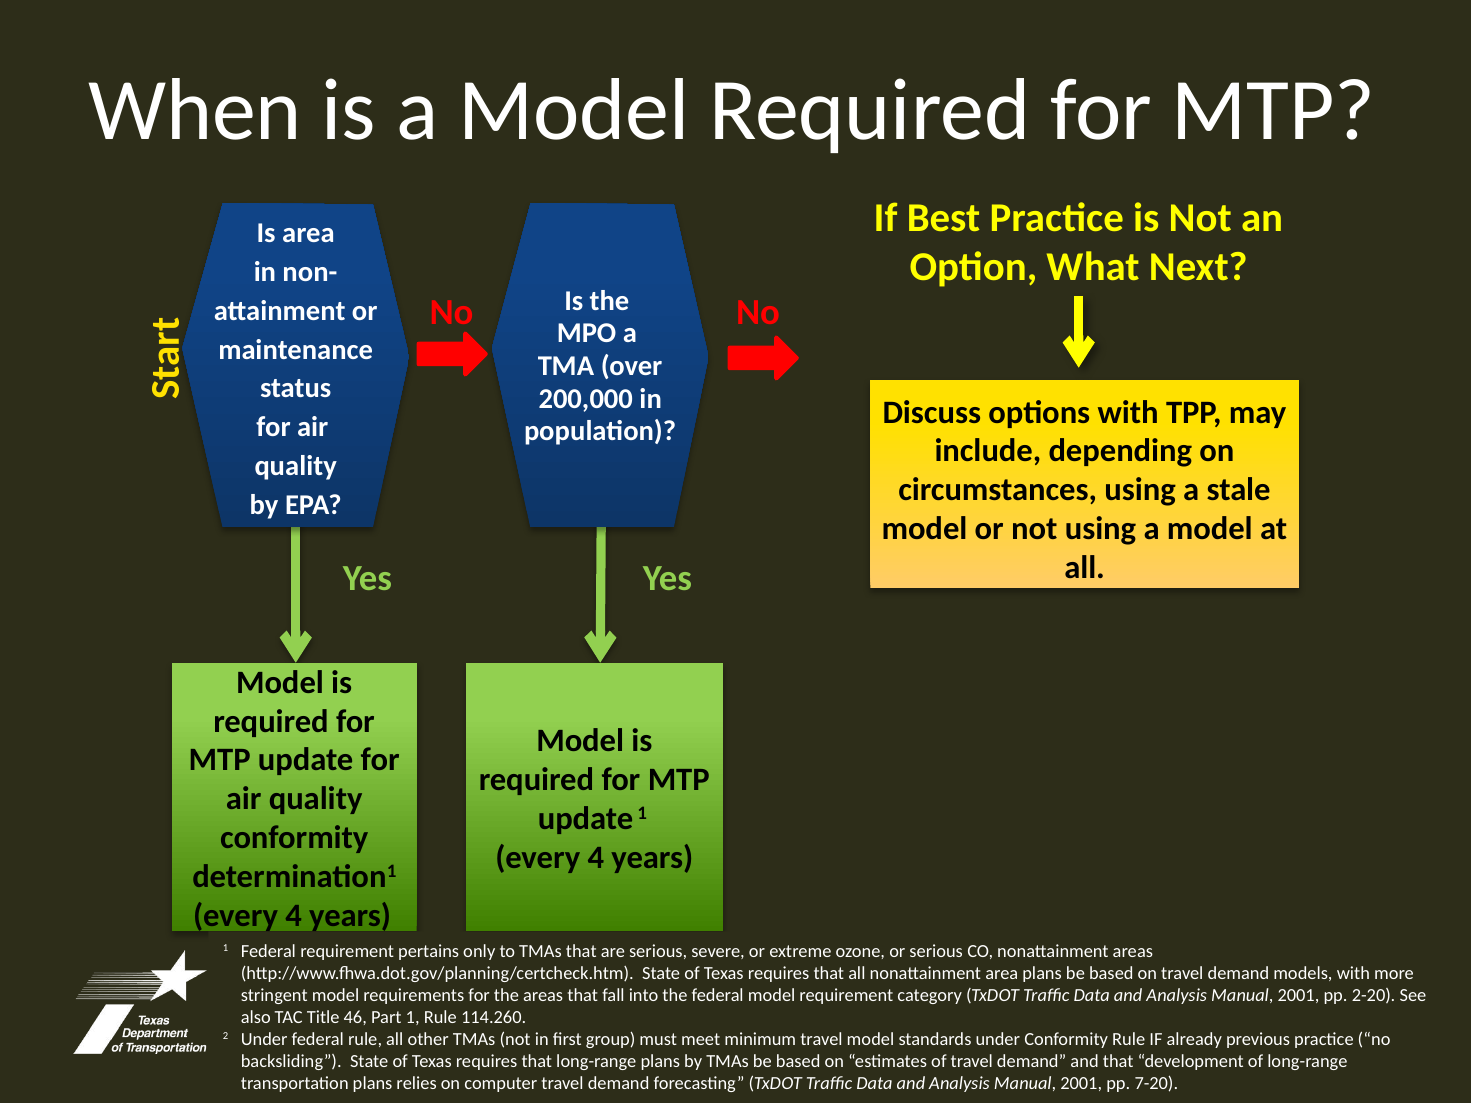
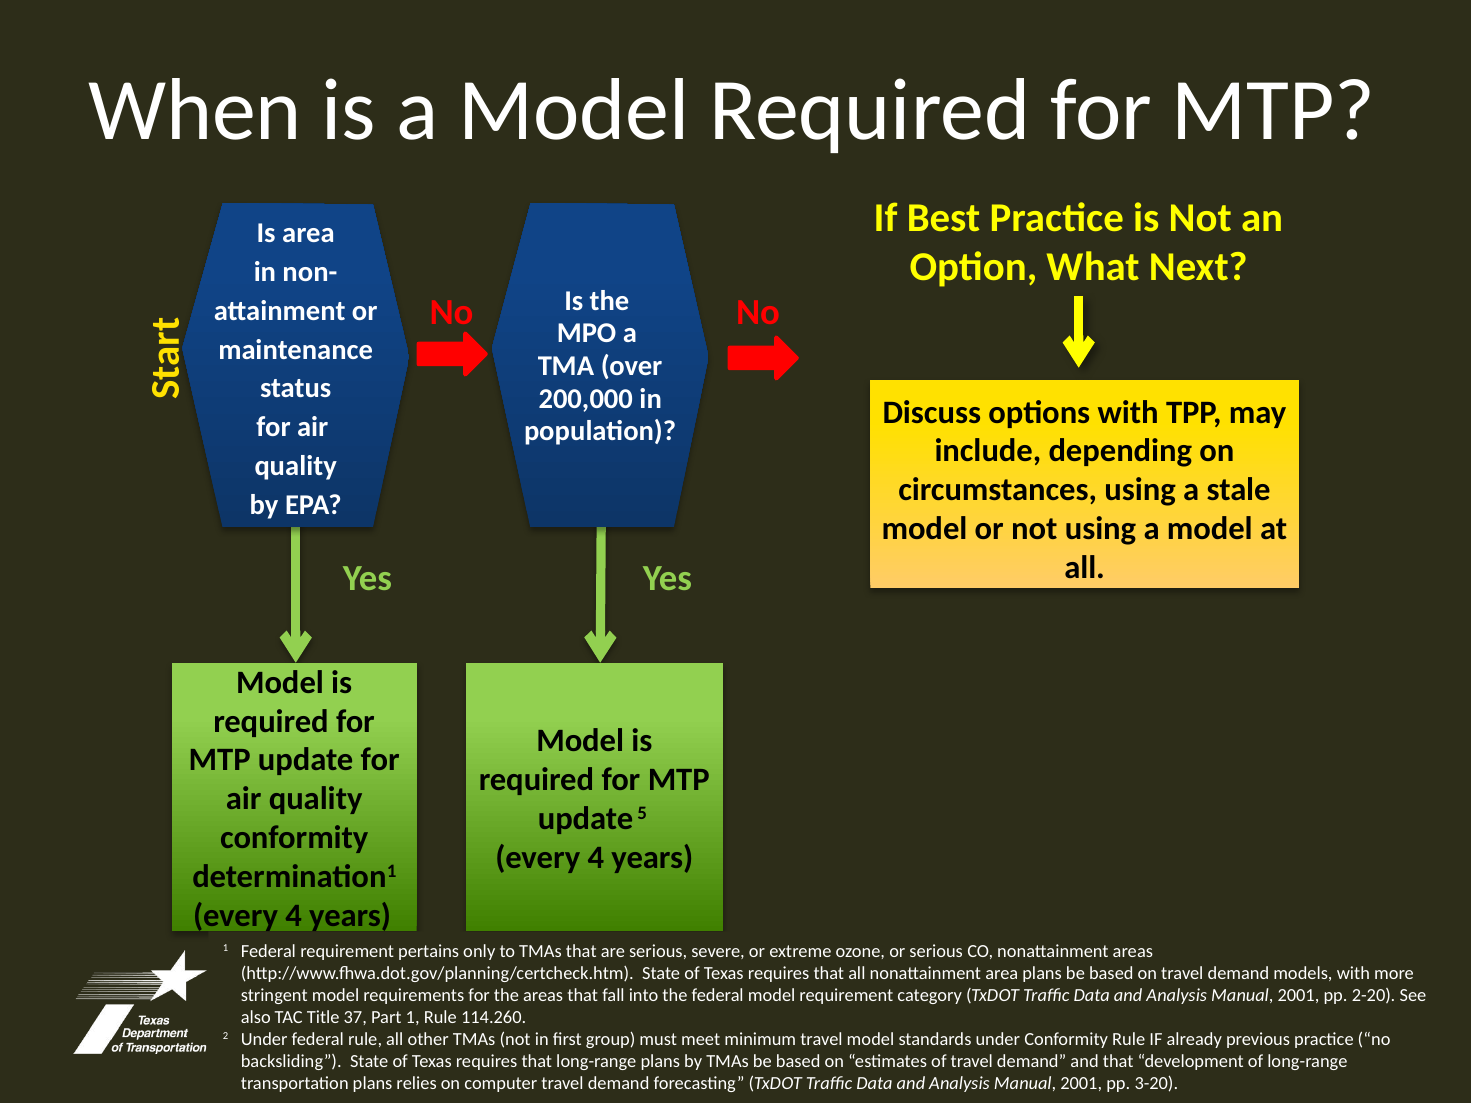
update 1: 1 -> 5 (642, 814)
46: 46 -> 37 (355, 1018)
7-20: 7-20 -> 3-20 (1156, 1084)
